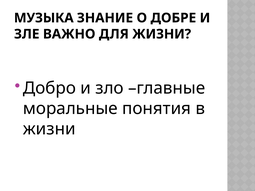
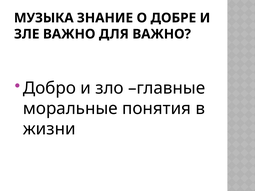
ДЛЯ ЖИЗНИ: ЖИЗНИ -> ВАЖНО (162, 34)
